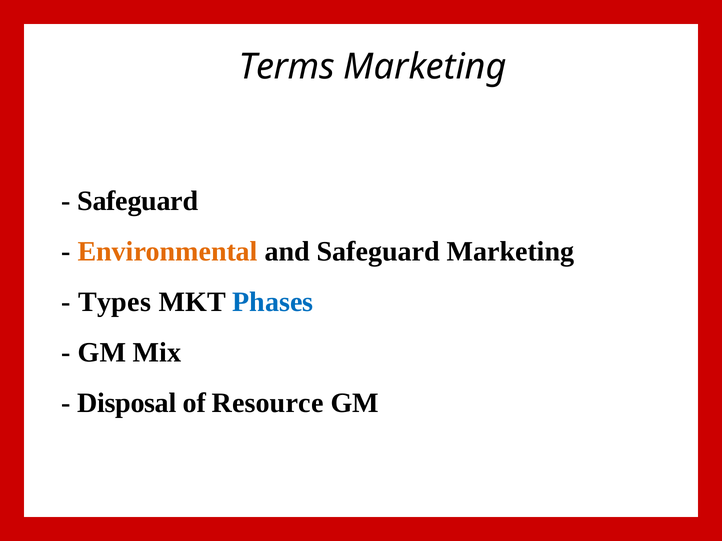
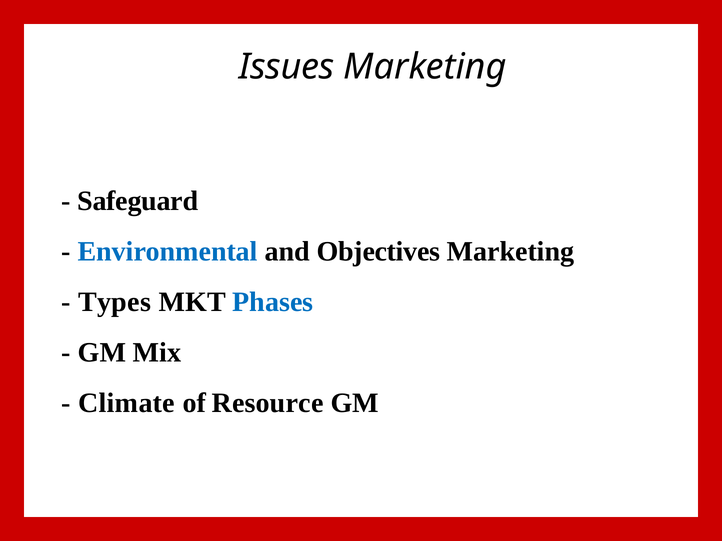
Terms: Terms -> Issues (287, 67)
Environmental colour: orange -> blue (168, 252)
and Safeguard: Safeguard -> Objectives (378, 252)
Disposal: Disposal -> Climate (127, 403)
